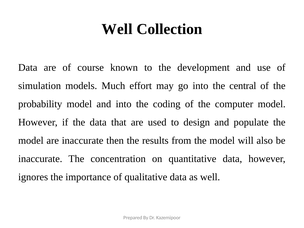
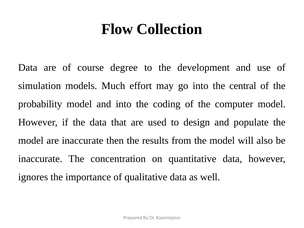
Well: Well -> Flow (117, 29)
known: known -> degree (124, 68)
